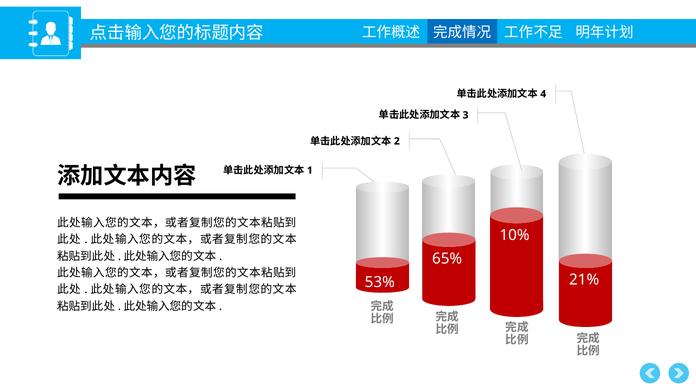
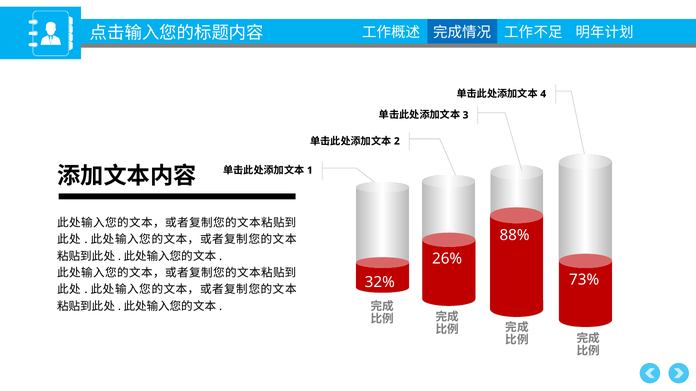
10%: 10% -> 88% (515, 236)
65%: 65% -> 26% (447, 259)
21%: 21% -> 73% (584, 280)
53%: 53% -> 32% (380, 283)
